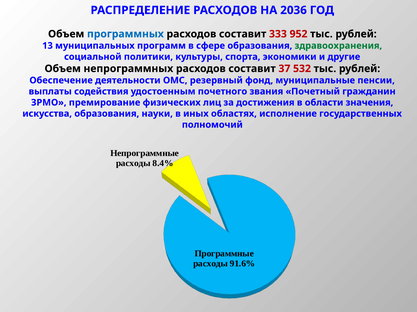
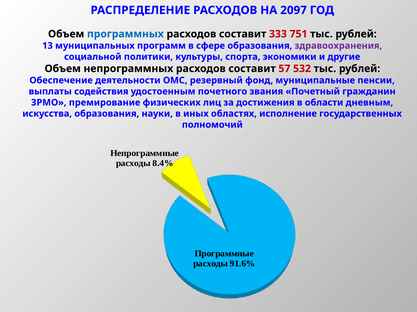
2036: 2036 -> 2097 (294, 10)
952: 952 -> 751 (299, 34)
здравоохранения colour: green -> purple (338, 46)
37: 37 -> 57 (284, 69)
значения: значения -> дневным (369, 103)
